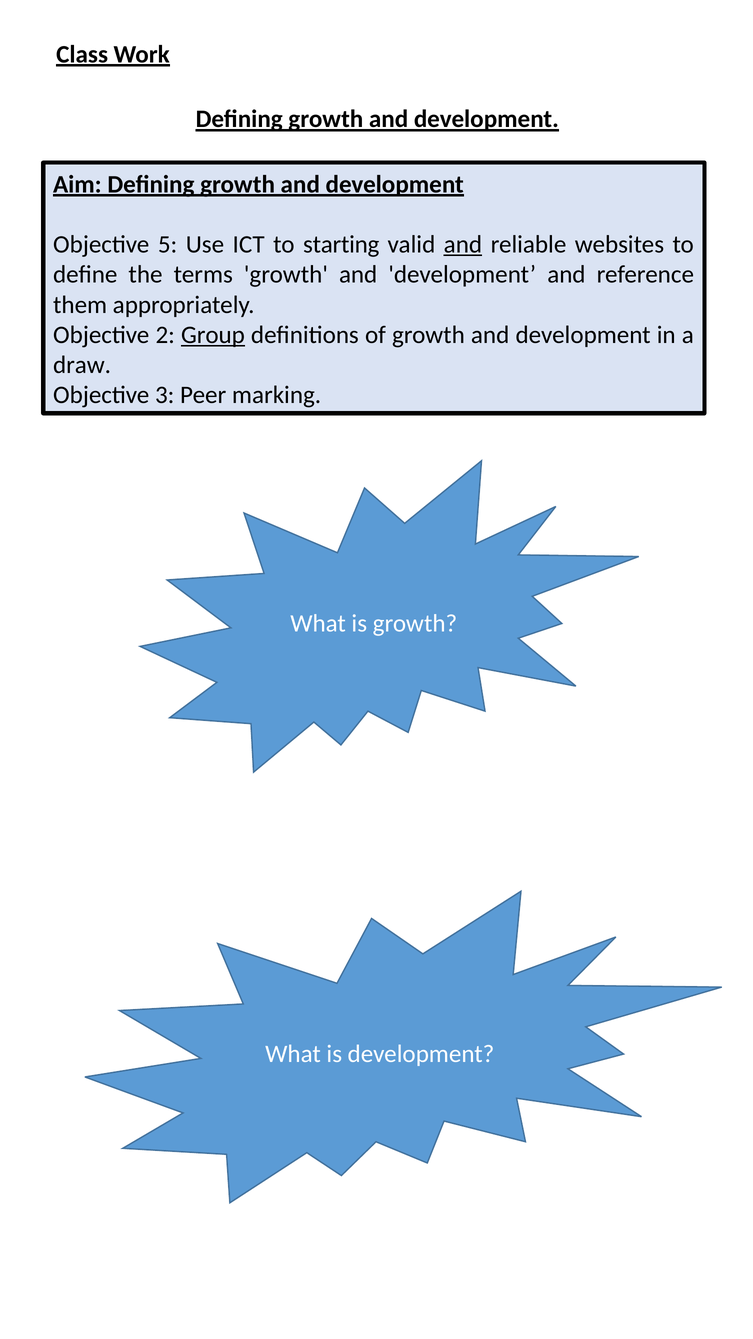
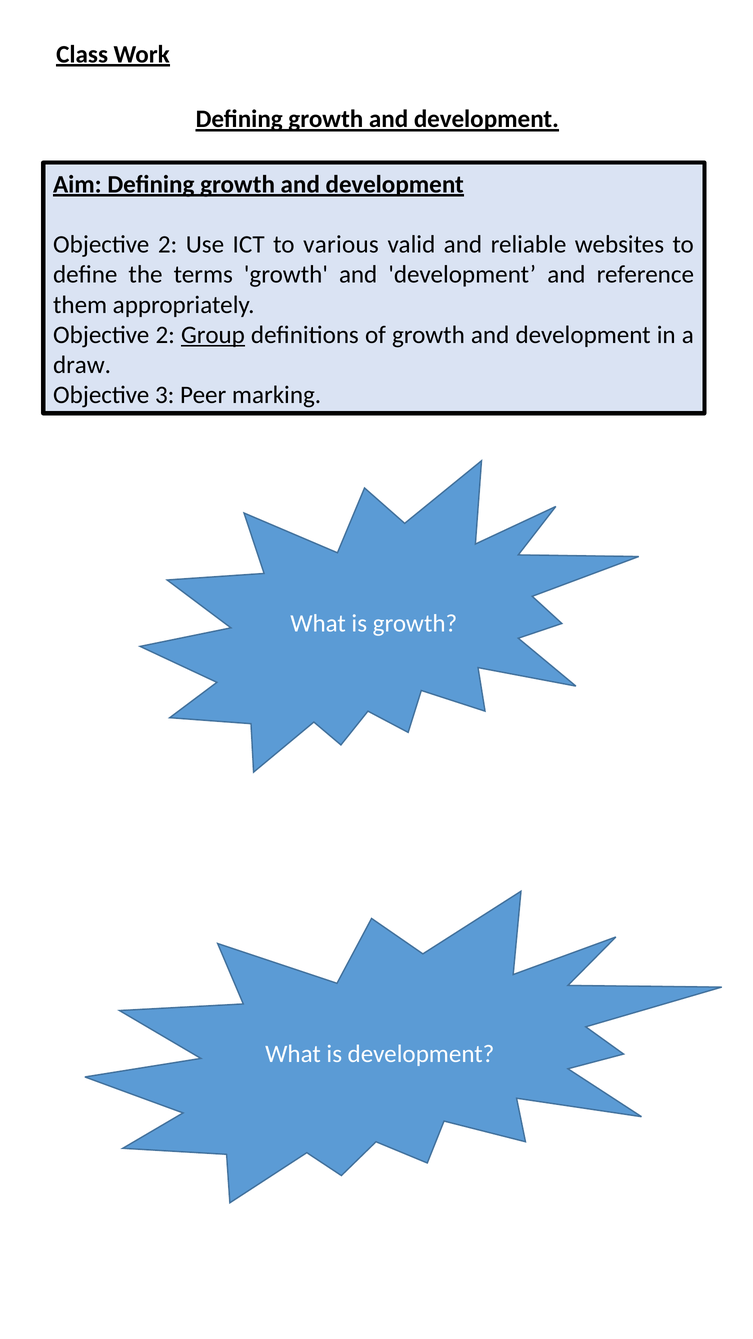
5: 5 -> 2 (168, 244)
starting: starting -> various (341, 244)
and underline: present -> none (463, 244)
